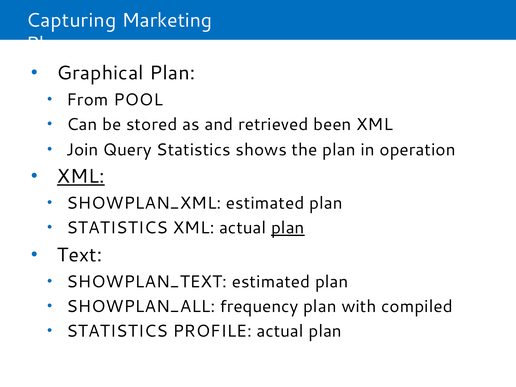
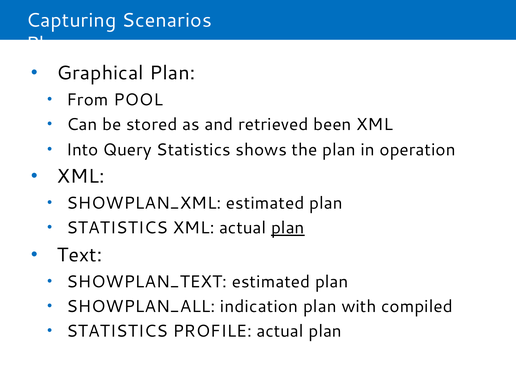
Marketing: Marketing -> Scenarios (167, 20)
Join: Join -> Into (82, 150)
XML underline: present -> none (81, 176)
frequency: frequency -> indication (259, 307)
